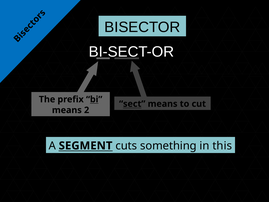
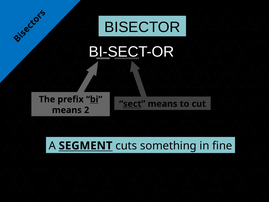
this: this -> fine (222, 146)
